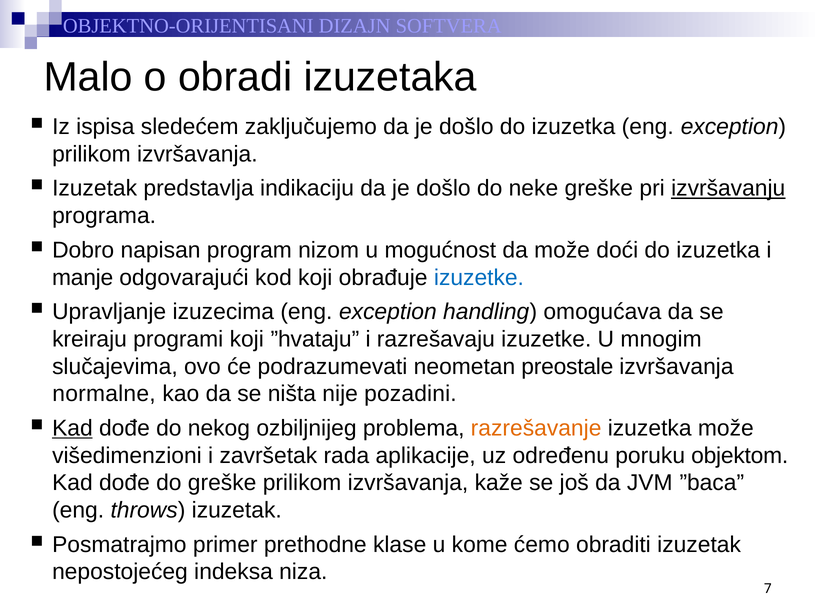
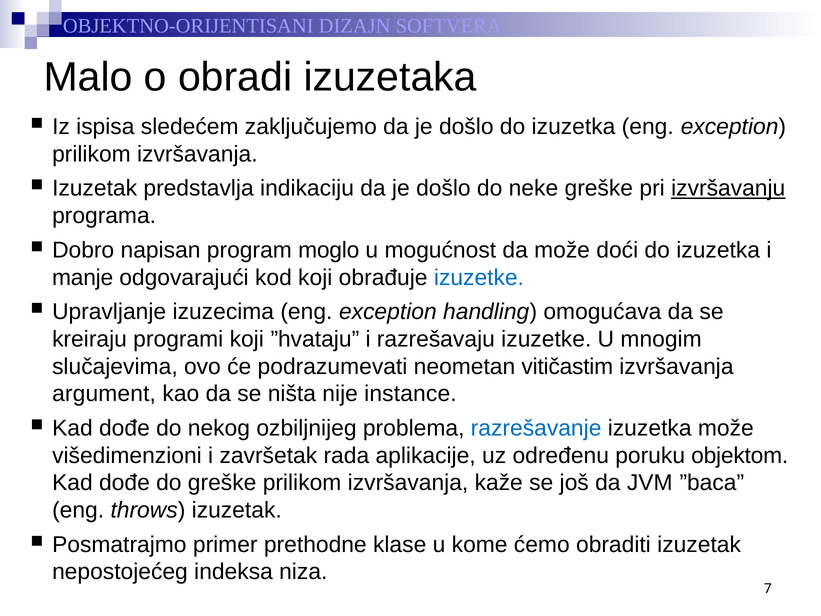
nizom: nizom -> moglo (329, 250)
preostale: preostale -> vitičastim (567, 366)
normalne: normalne -> argument (104, 394)
pozadini: pozadini -> instance (410, 394)
Kad underline: present -> none (72, 428)
razrešavanje colour: orange -> blue (536, 428)
